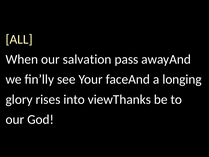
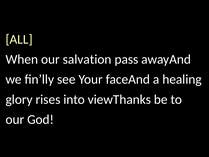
longing: longing -> healing (182, 79)
